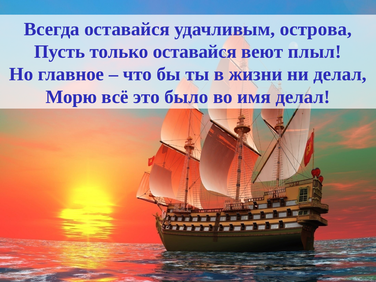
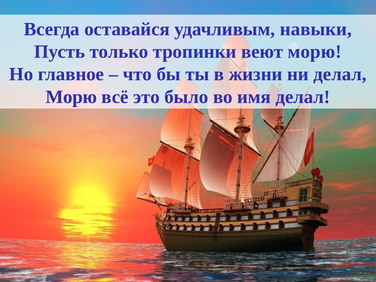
острова: острова -> навыки (316, 29)
только оставайся: оставайся -> тропинки (195, 52)
веют плыл: плыл -> морю (315, 52)
